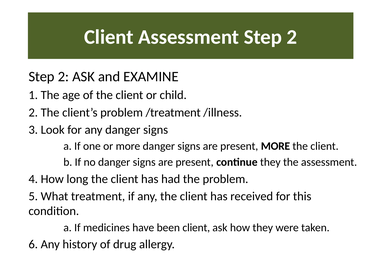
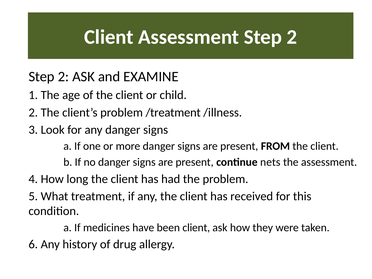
present MORE: MORE -> FROM (275, 146)
continue they: they -> nets (270, 162)
